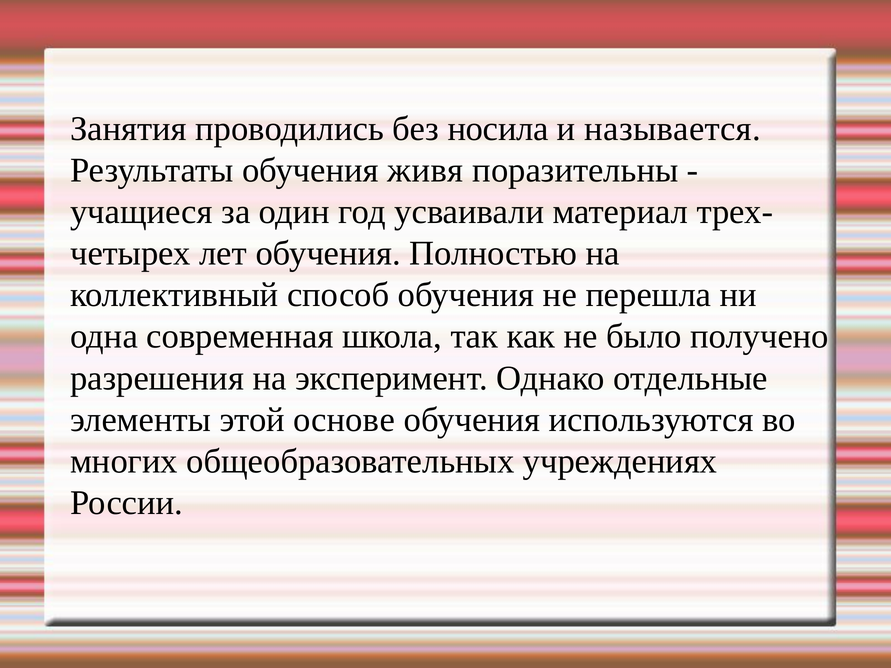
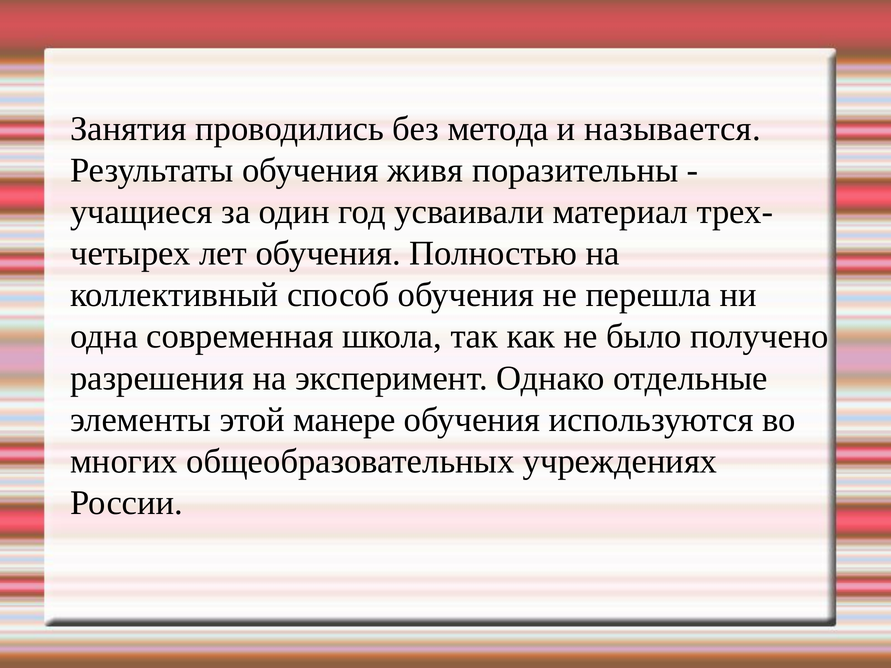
носила: носила -> метода (498, 129)
основе: основе -> манере (344, 420)
